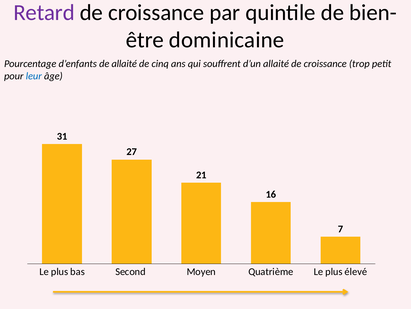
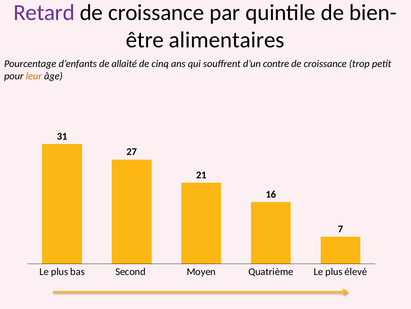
dominicaine: dominicaine -> alimentaires (227, 40)
d’un allaité: allaité -> contre (276, 64)
leur colour: blue -> orange (34, 76)
